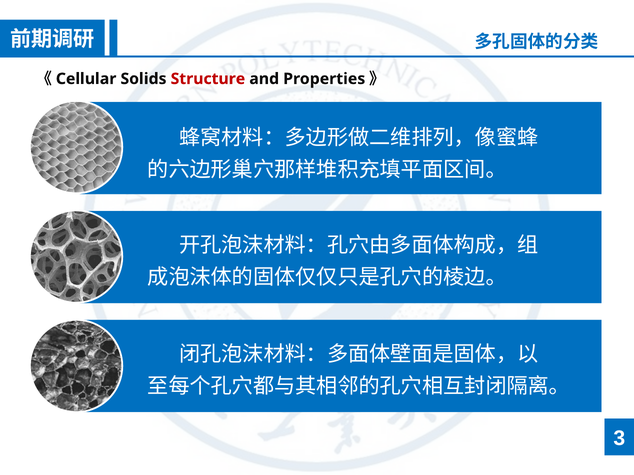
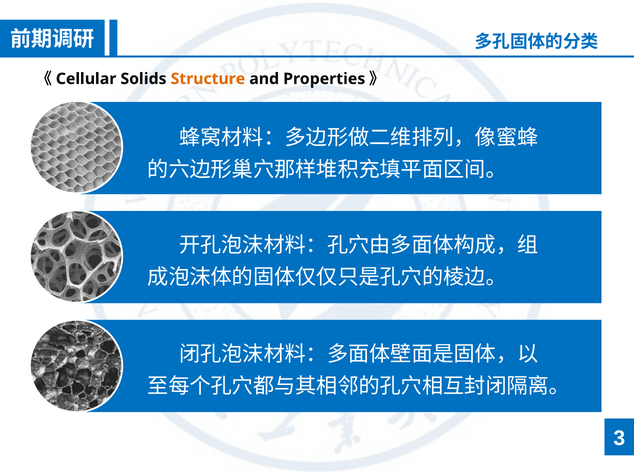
Structure colour: red -> orange (208, 79)
